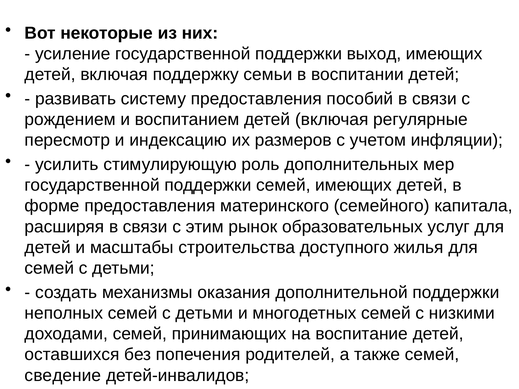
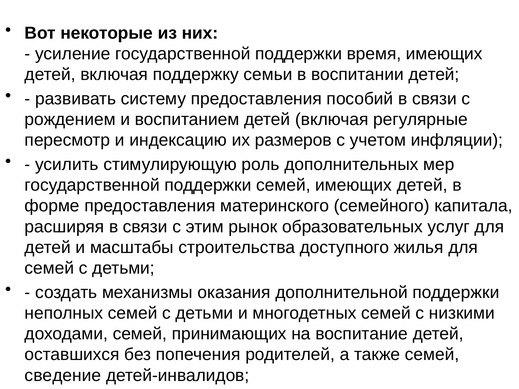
выход: выход -> время (374, 54)
